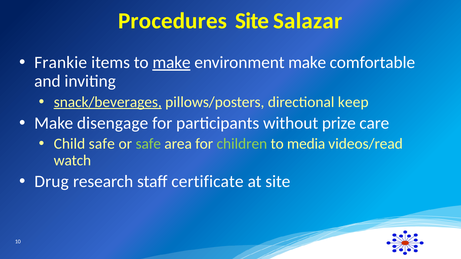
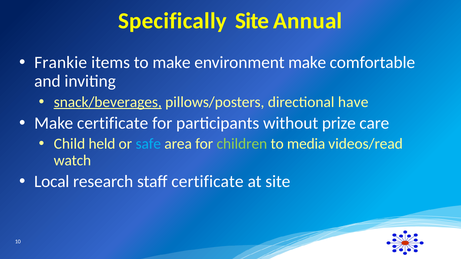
Procedures: Procedures -> Specifically (172, 21)
Salazar: Salazar -> Annual (308, 21)
make underline: present -> none (172, 63)
keep: keep -> have (353, 102)
Make disengage: disengage -> certificate (113, 123)
Child safe: safe -> held (102, 144)
safe colour: light green -> light blue (148, 144)
Drug: Drug -> Local (52, 182)
